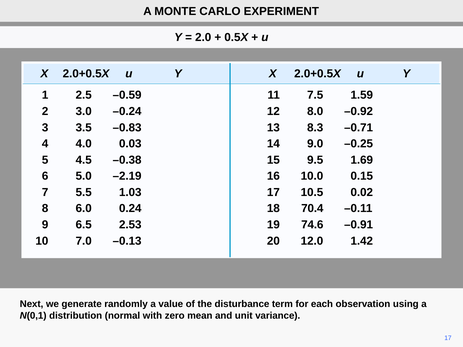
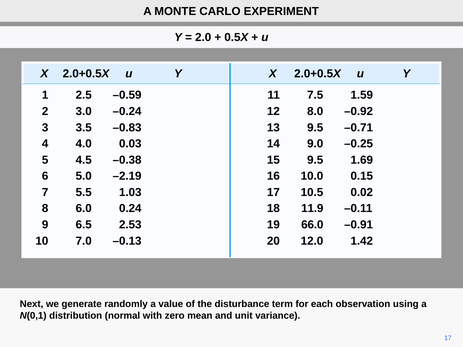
13 8.3: 8.3 -> 9.5 (315, 128)
70.4: 70.4 -> 11.9 (312, 209)
74.6: 74.6 -> 66.0 (312, 225)
